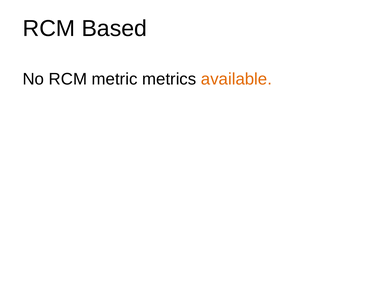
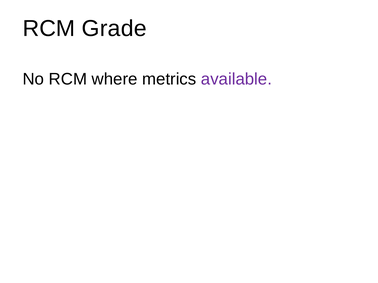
Based: Based -> Grade (114, 29)
metric: metric -> where (115, 79)
available colour: orange -> purple (236, 79)
